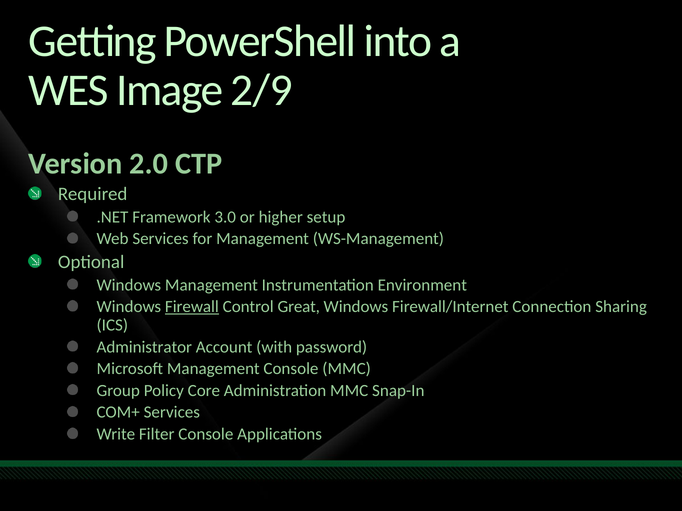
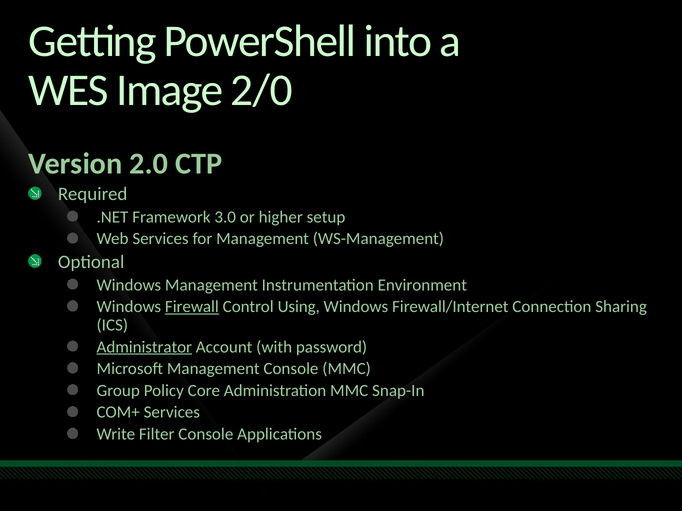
2/9: 2/9 -> 2/0 (262, 91)
Great: Great -> Using (299, 307)
Administrator underline: none -> present (144, 347)
